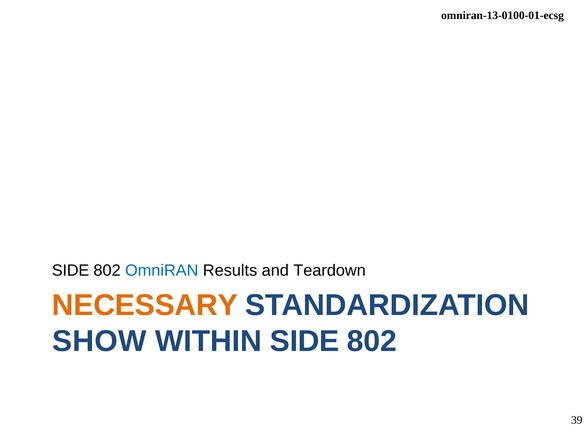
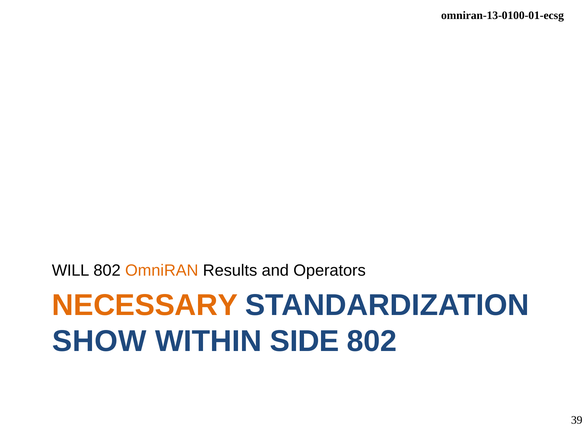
SIDE: SIDE -> WILL (71, 270)
OmniRAN colour: blue -> orange (162, 270)
Teardown: Teardown -> Operators (330, 270)
